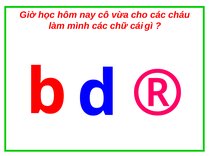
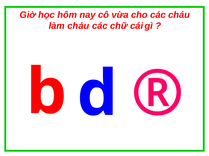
làm mình: mình -> cháu (78, 26)
